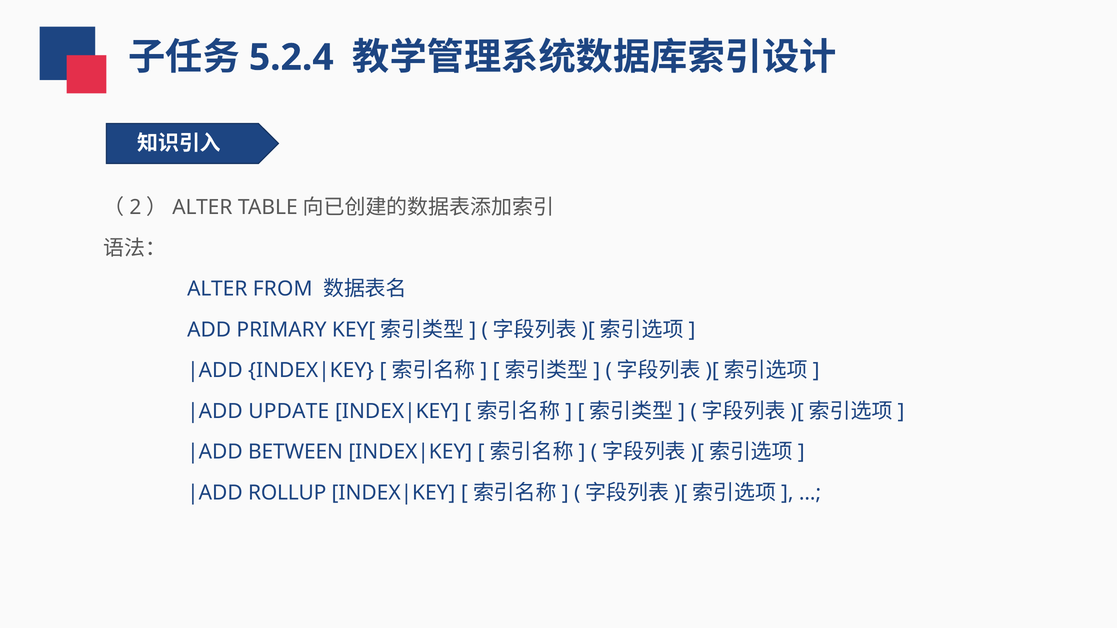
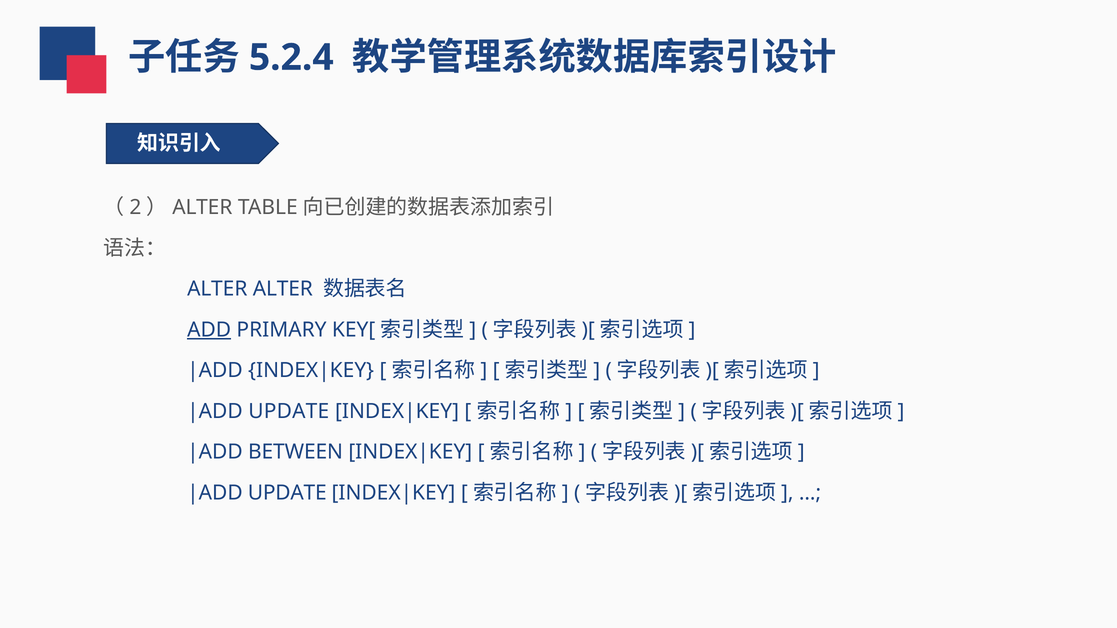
ALTER FROM: FROM -> ALTER (283, 289)
ADD underline: none -> present (209, 330)
ROLLUP: ROLLUP -> UPDATE (287, 493)
